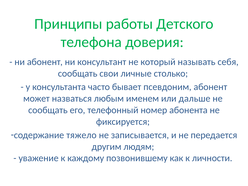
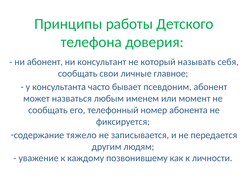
столько: столько -> главное (171, 73)
дальше: дальше -> момент (195, 99)
